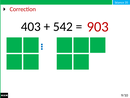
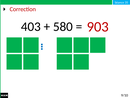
542: 542 -> 580 (63, 26)
